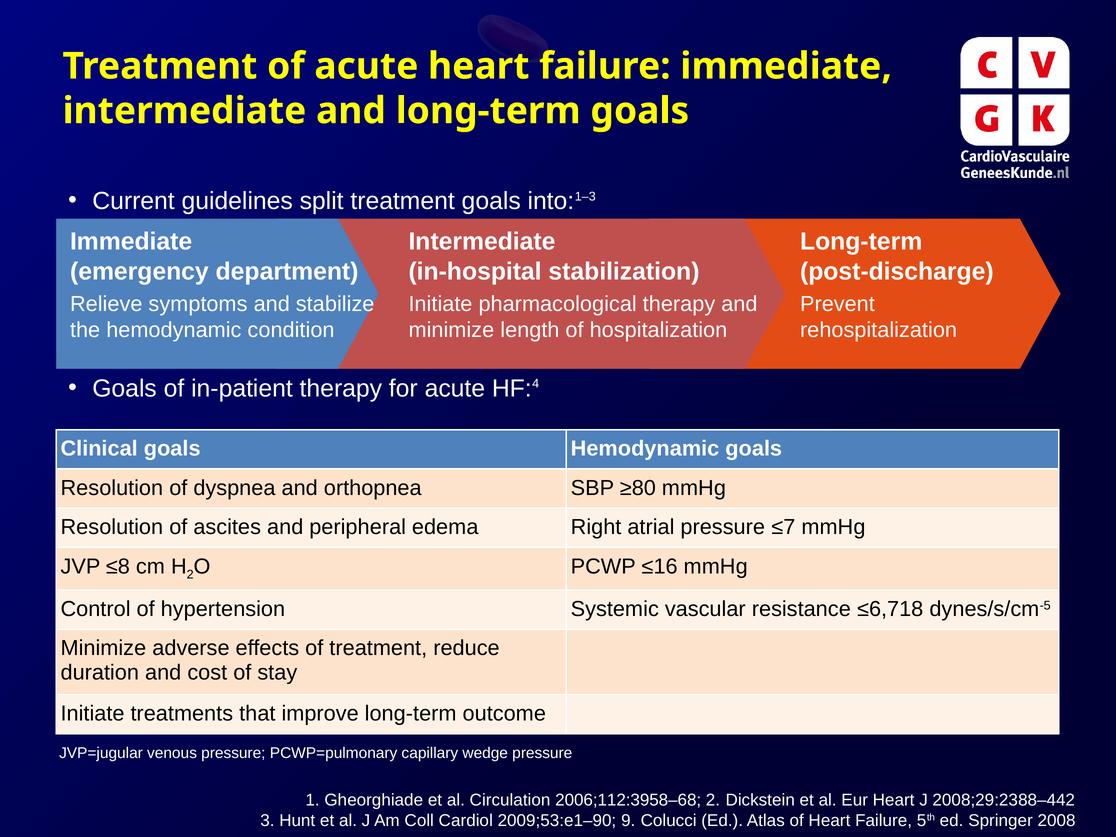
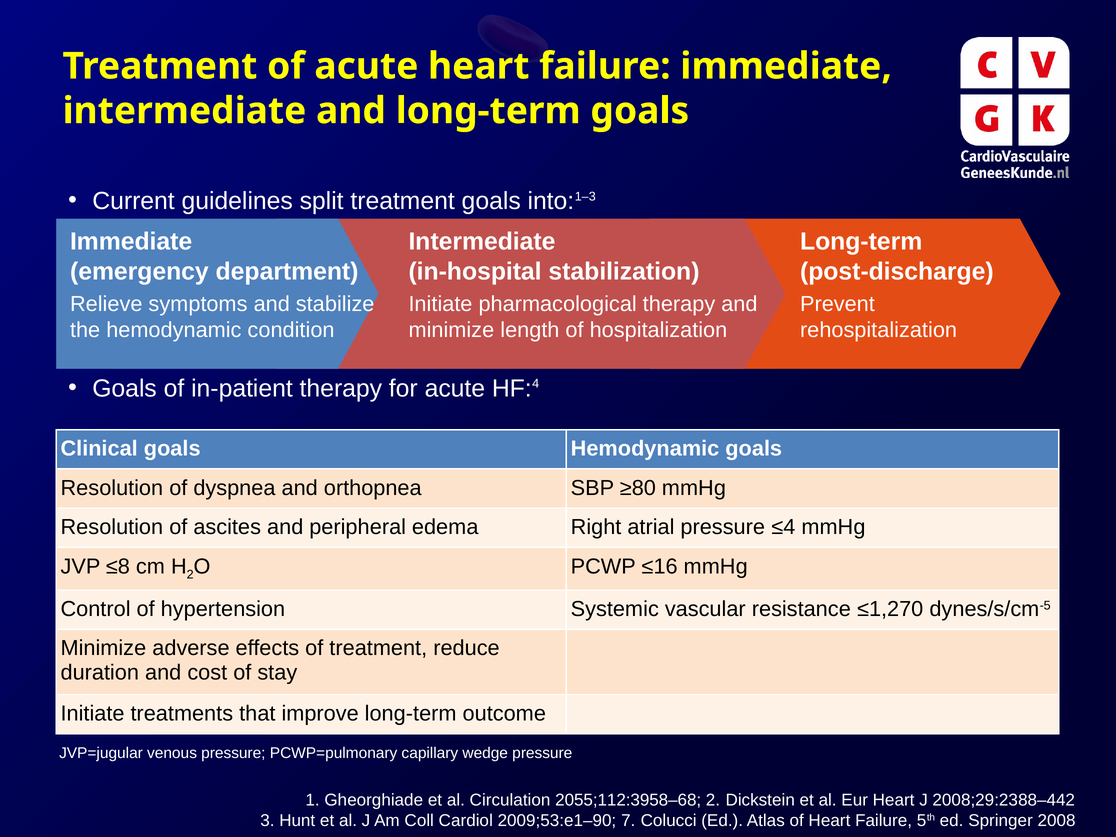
≤7: ≤7 -> ≤4 (783, 527)
≤6,718: ≤6,718 -> ≤1,270 (890, 609)
2006;112:3958–68: 2006;112:3958–68 -> 2055;112:3958–68 (628, 800)
9: 9 -> 7 (628, 820)
